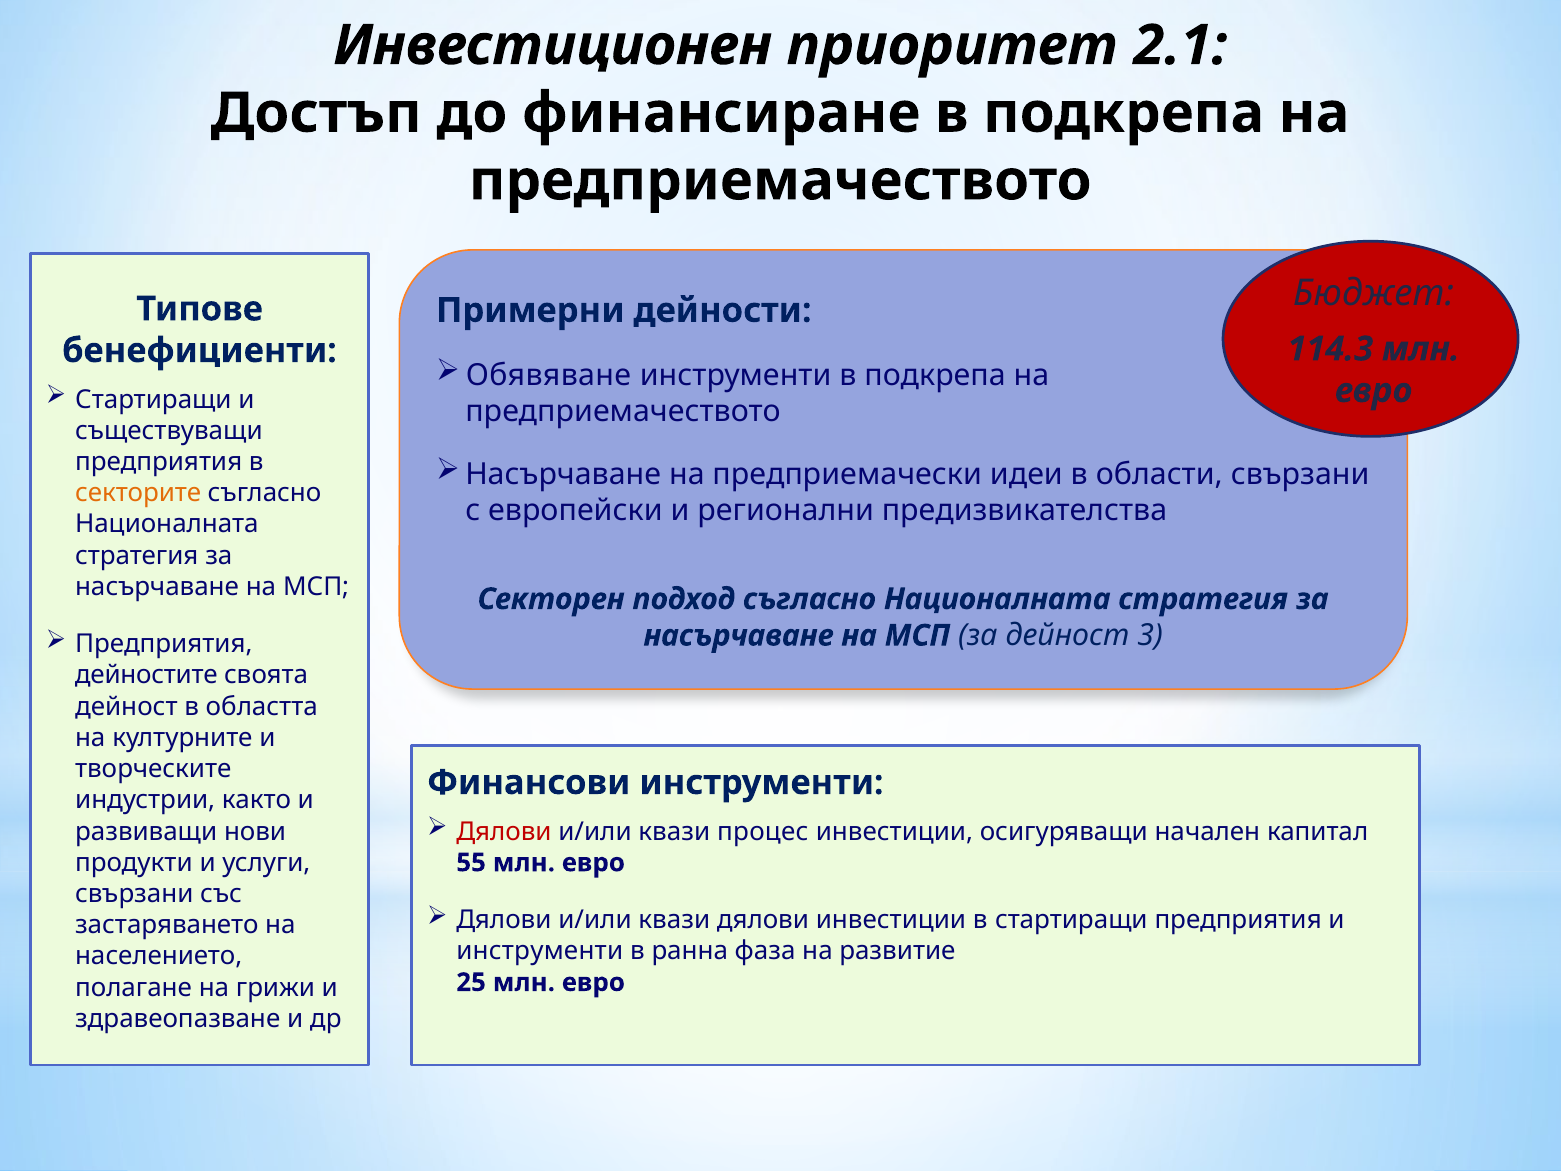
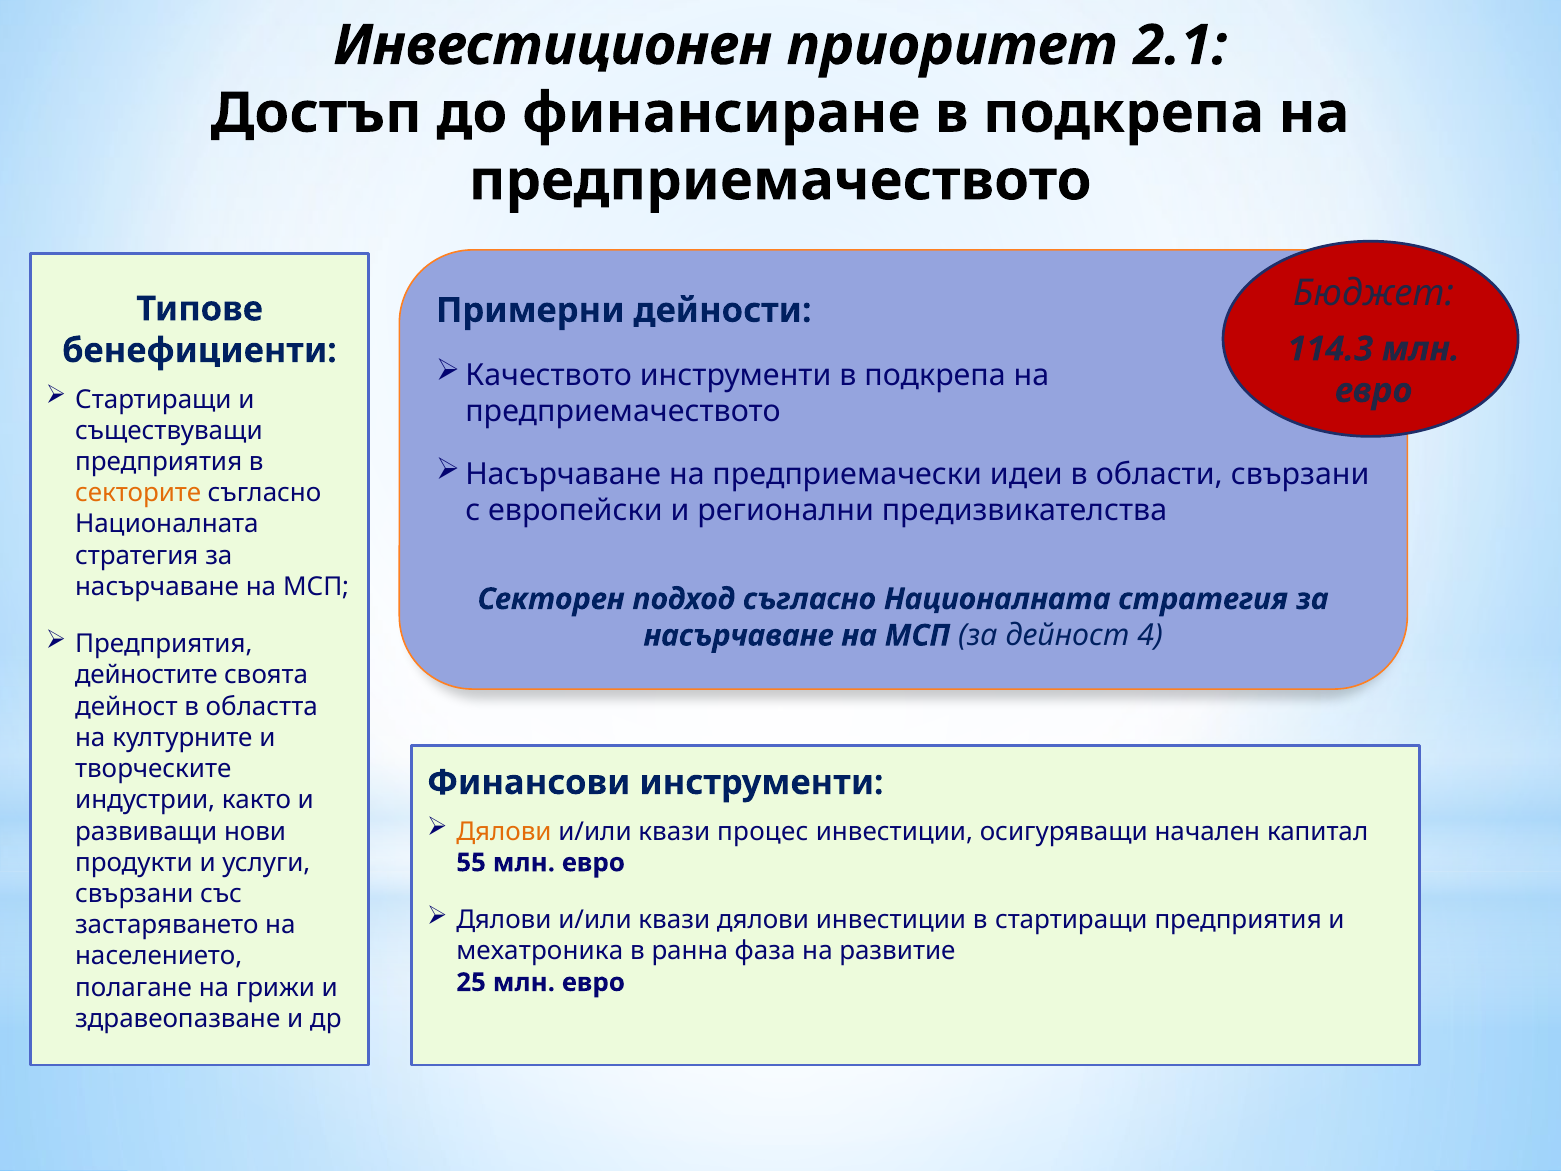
Обявяване: Обявяване -> Качеството (549, 375)
3: 3 -> 4 (1150, 635)
Дялови colour: red -> orange (504, 831)
инструменти: инструменти -> мехатроника (540, 951)
